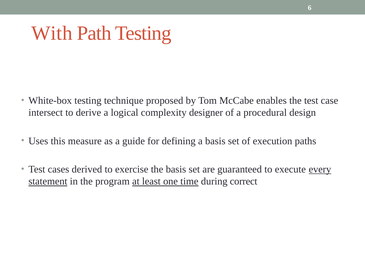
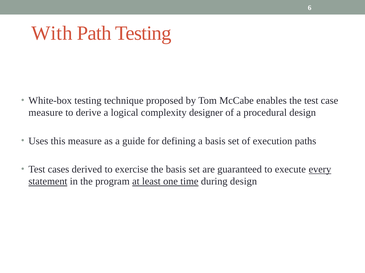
intersect: intersect -> measure (46, 113)
during correct: correct -> design (244, 182)
